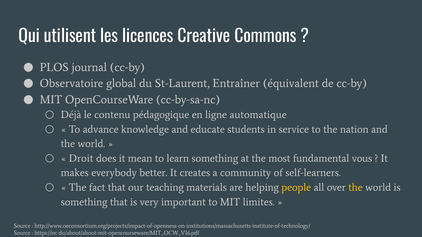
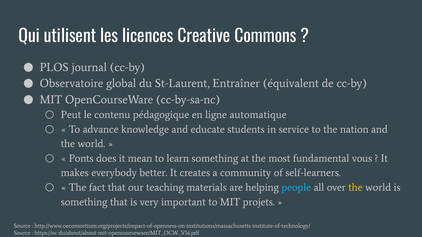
Déjà: Déjà -> Peut (71, 115)
Droit: Droit -> Ponts (81, 159)
people colour: yellow -> light blue (296, 188)
limites: limites -> projets (259, 202)
